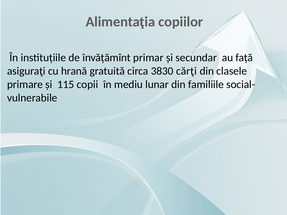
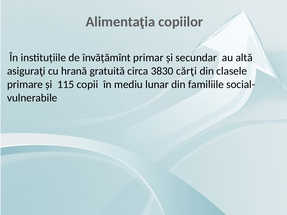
față: față -> altă (244, 58)
